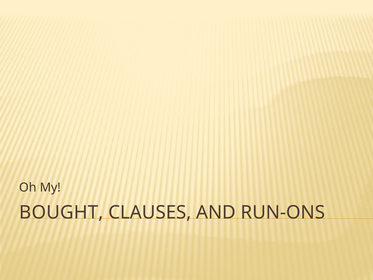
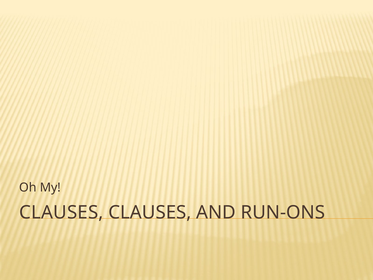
BOUGHT: BOUGHT -> CLAUSES (61, 212)
